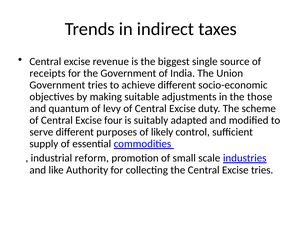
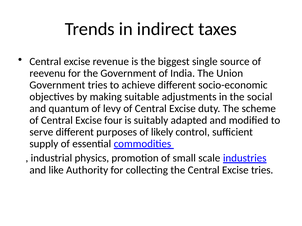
receipts: receipts -> reevenu (48, 73)
those: those -> social (260, 97)
reform: reform -> physics (92, 158)
